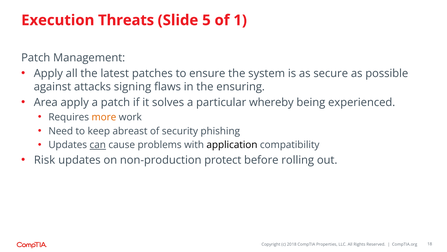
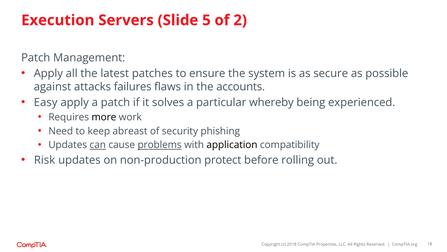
Threats: Threats -> Servers (126, 20)
1: 1 -> 2 (240, 20)
signing: signing -> failures (133, 87)
ensuring: ensuring -> accounts (241, 87)
Area: Area -> Easy (46, 102)
more colour: orange -> black (104, 117)
problems underline: none -> present (160, 145)
